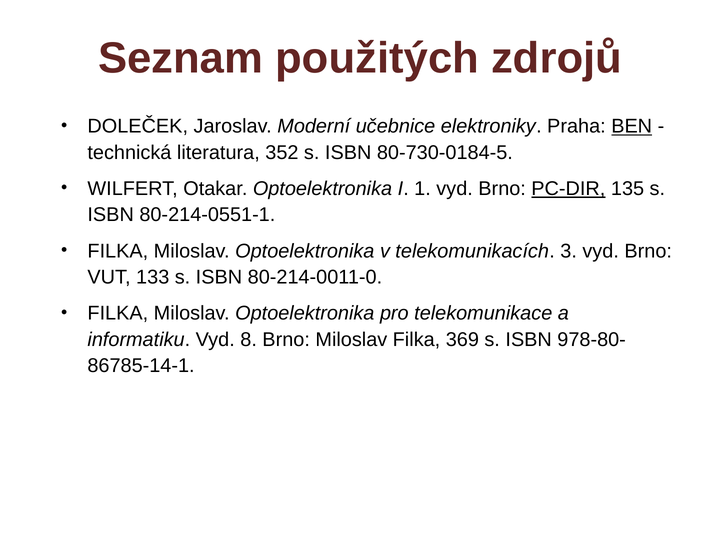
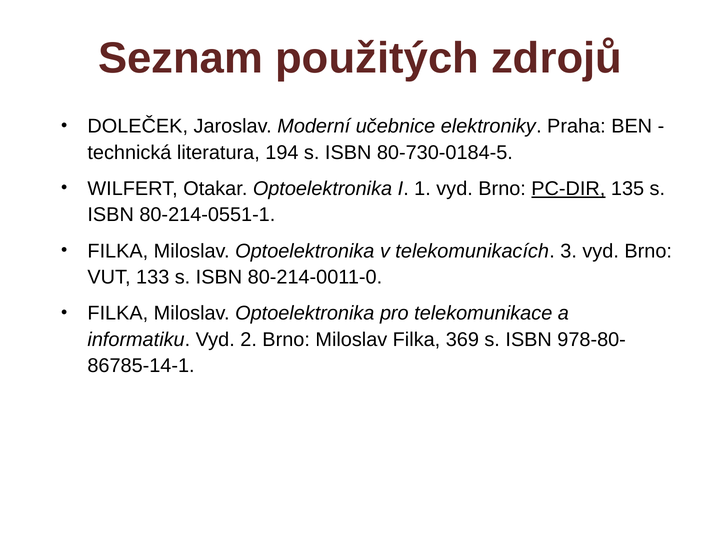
BEN underline: present -> none (632, 126)
352: 352 -> 194 (282, 153)
8: 8 -> 2 (249, 340)
